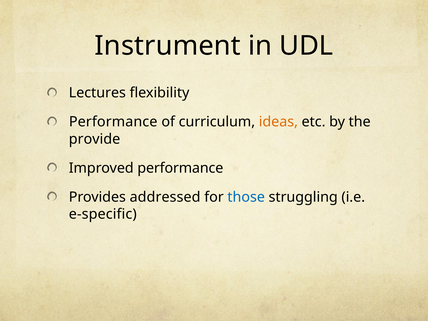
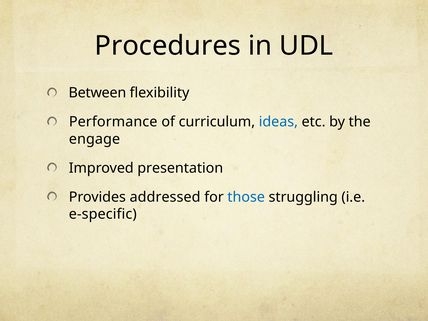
Instrument: Instrument -> Procedures (168, 46)
Lectures: Lectures -> Between (97, 93)
ideas colour: orange -> blue (278, 122)
provide: provide -> engage (94, 139)
Improved performance: performance -> presentation (180, 168)
